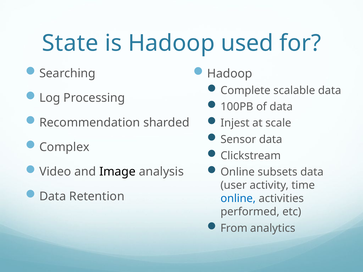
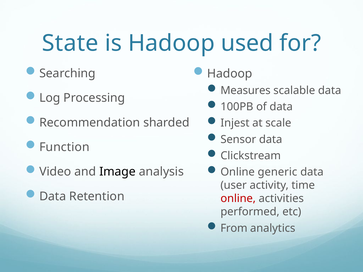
Complete: Complete -> Measures (246, 91)
Complex: Complex -> Function (64, 147)
subsets: subsets -> generic (277, 172)
online colour: blue -> red (238, 199)
